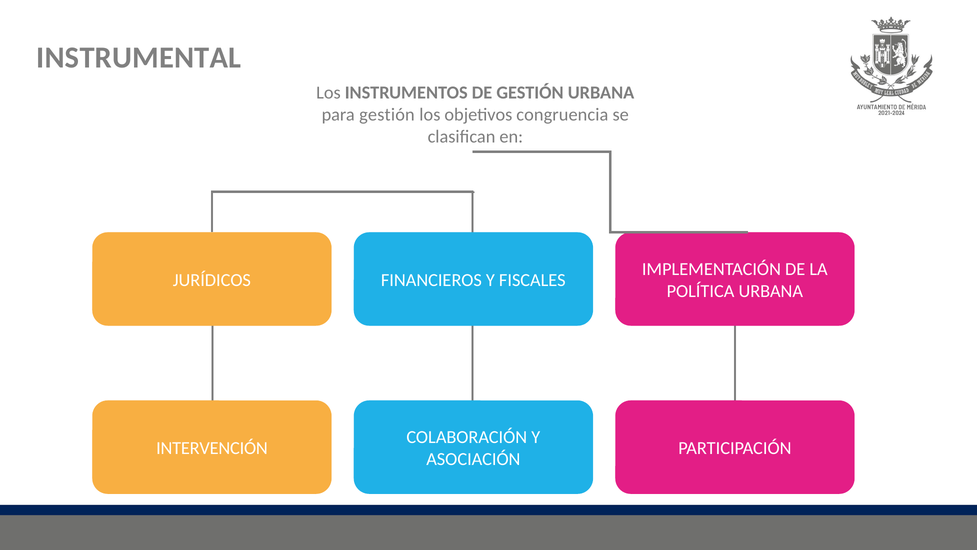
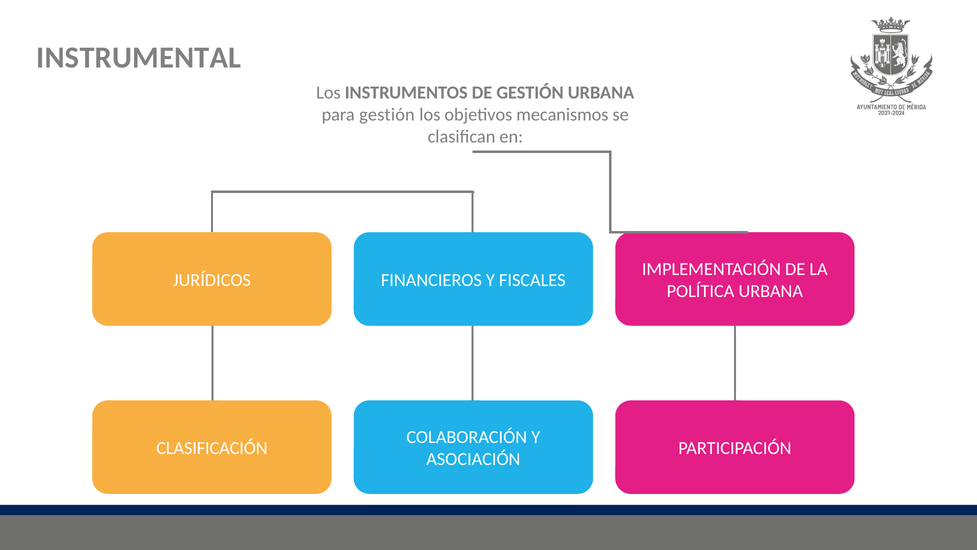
congruencia: congruencia -> mecanismos (562, 114)
INTERVENCIÓN: INTERVENCIÓN -> CLASIFICACIÓN (212, 448)
